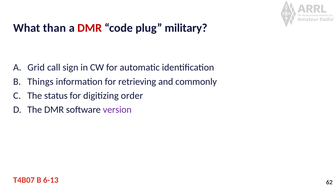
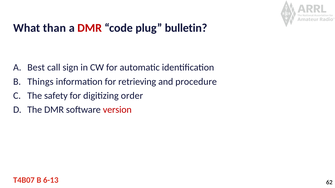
military: military -> bulletin (186, 28)
Grid: Grid -> Best (36, 68)
commonly: commonly -> procedure (196, 82)
status: status -> safety (56, 96)
version colour: purple -> red (117, 110)
